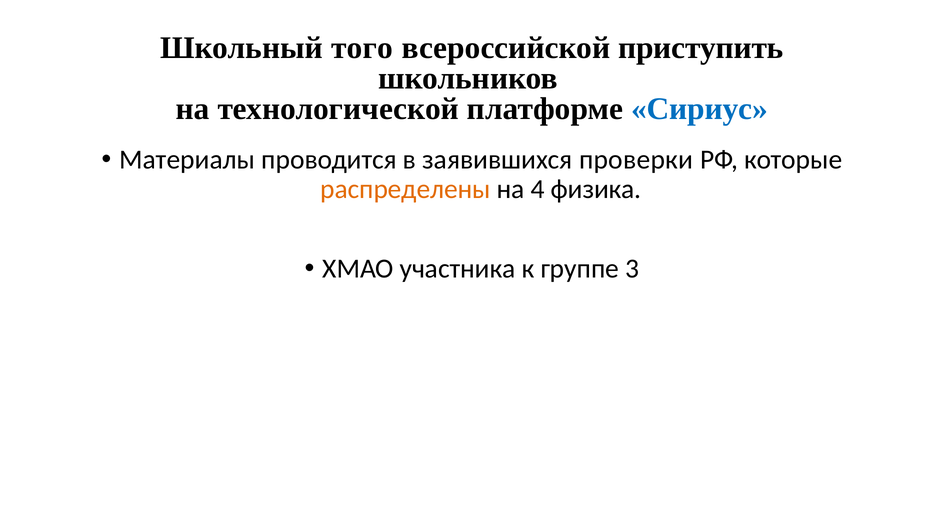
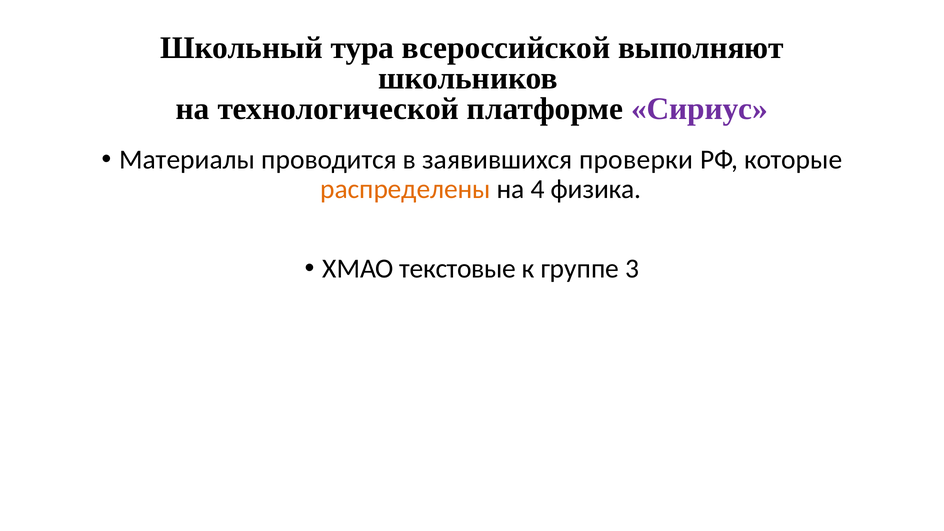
того: того -> тура (362, 48)
приступить: приступить -> выполняют (701, 48)
Сириус colour: blue -> purple (699, 109)
участника: участника -> текстовые (458, 269)
